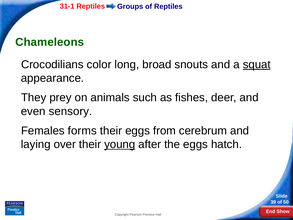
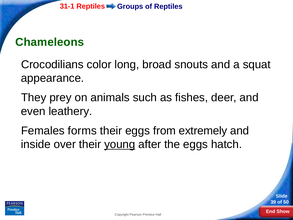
squat underline: present -> none (257, 64)
sensory: sensory -> leathery (70, 111)
cerebrum: cerebrum -> extremely (203, 130)
laying: laying -> inside (36, 144)
